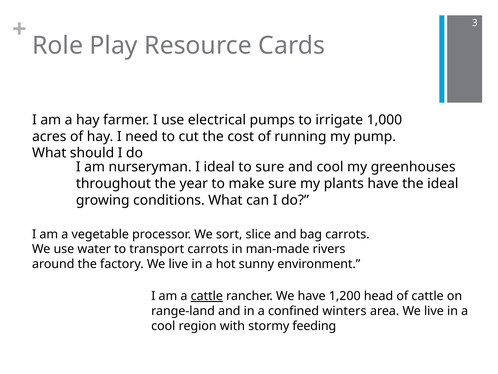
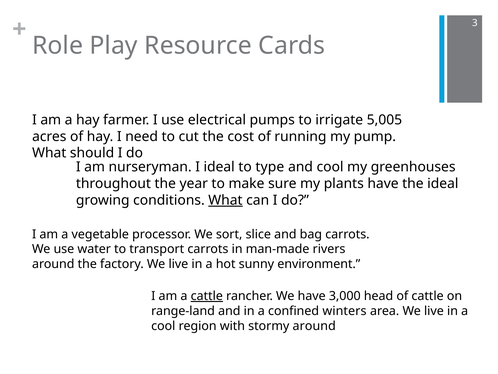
1,000: 1,000 -> 5,005 (384, 120)
to sure: sure -> type (270, 167)
What underline: none -> present (225, 200)
1,200: 1,200 -> 3,000 (345, 296)
stormy feeding: feeding -> around (314, 326)
